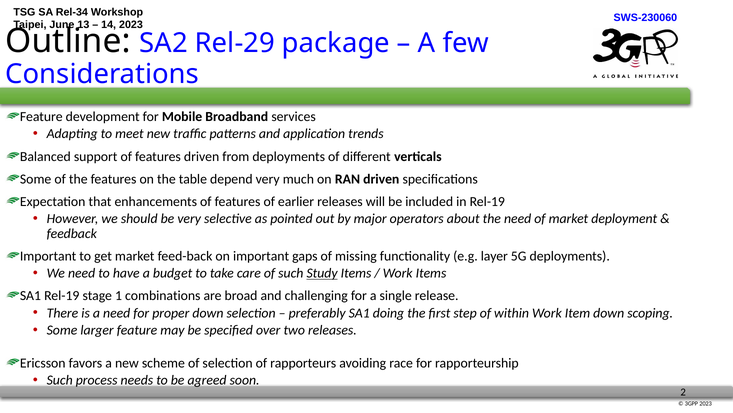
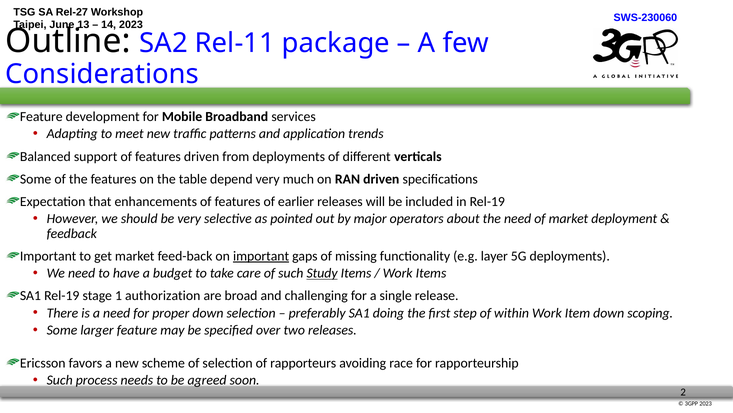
Rel-34: Rel-34 -> Rel-27 (72, 12)
Rel-29: Rel-29 -> Rel-11 (235, 43)
important underline: none -> present (261, 256)
combinations: combinations -> authorization (163, 295)
